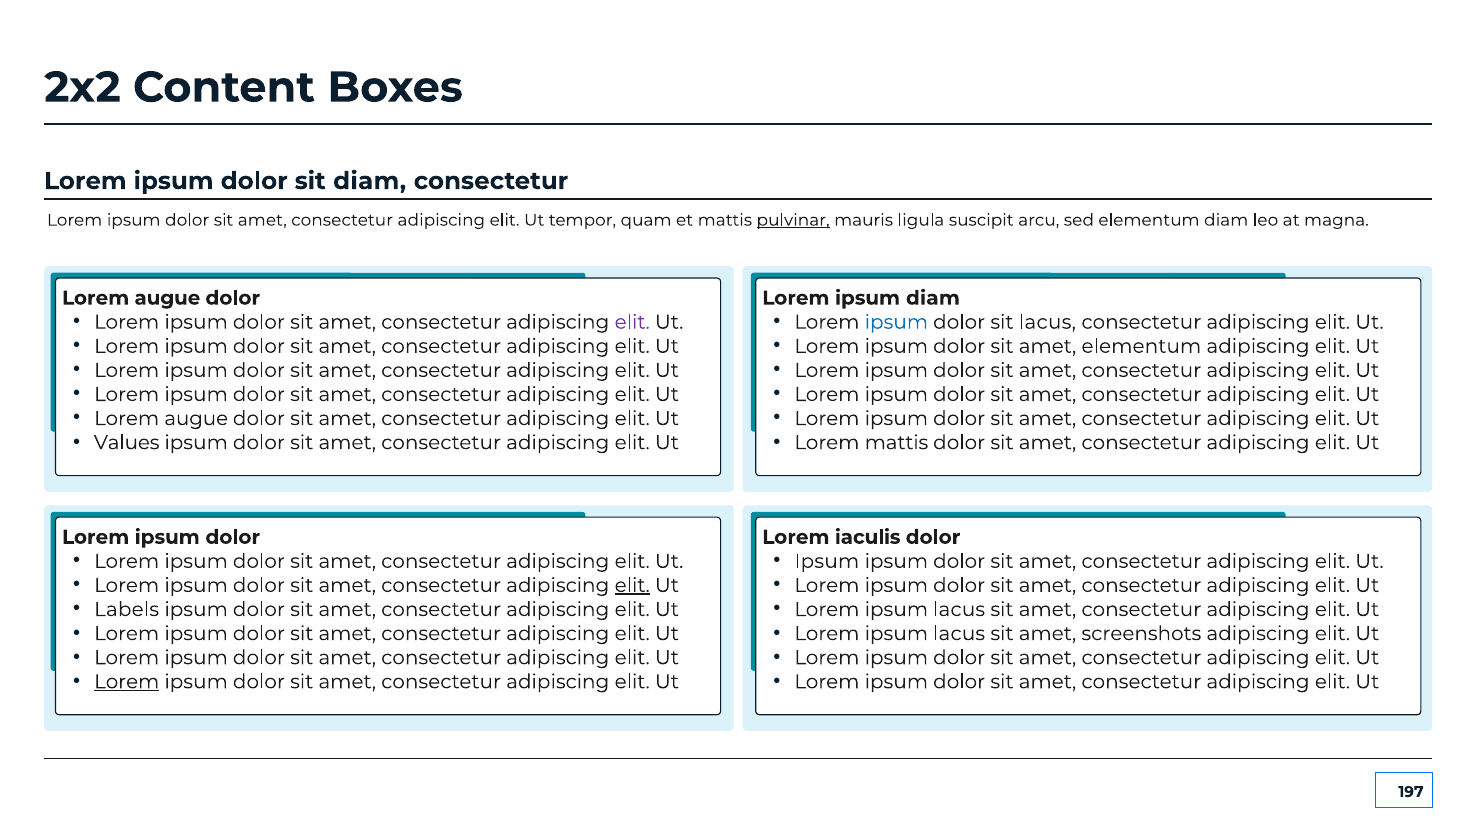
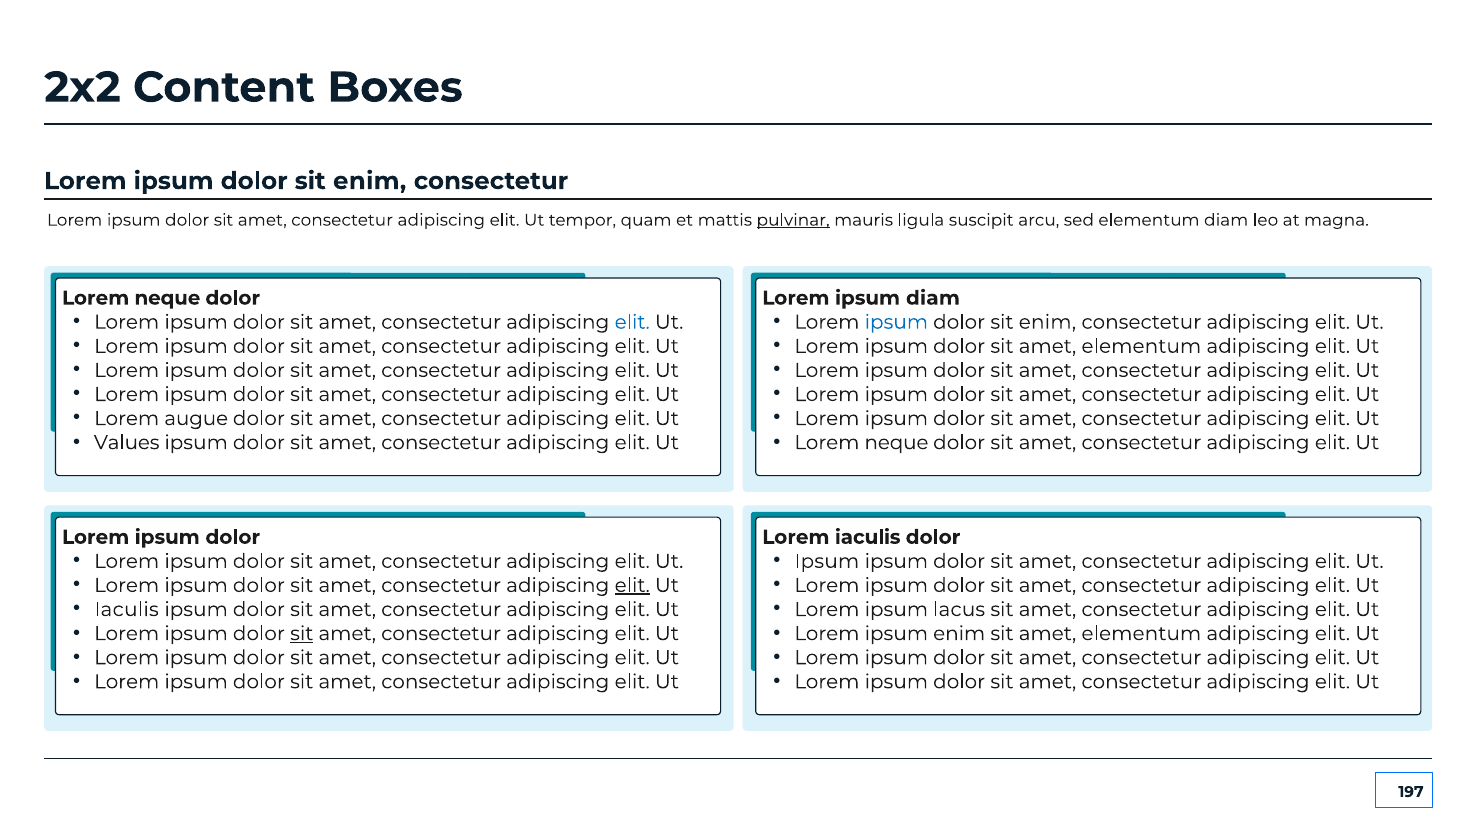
diam: diam -> enim (370, 181)
augue: augue -> neque (167, 298)
elit colour: purple -> blue (632, 322)
lacus: lacus -> enim (1047, 322)
mattis: mattis -> neque (896, 442)
Labels: Labels -> Iaculis (127, 609)
sit underline: none -> present (302, 633)
lacus: lacus -> enim (959, 633)
screenshots: screenshots -> elementum (1141, 633)
Lorem underline: present -> none (127, 681)
